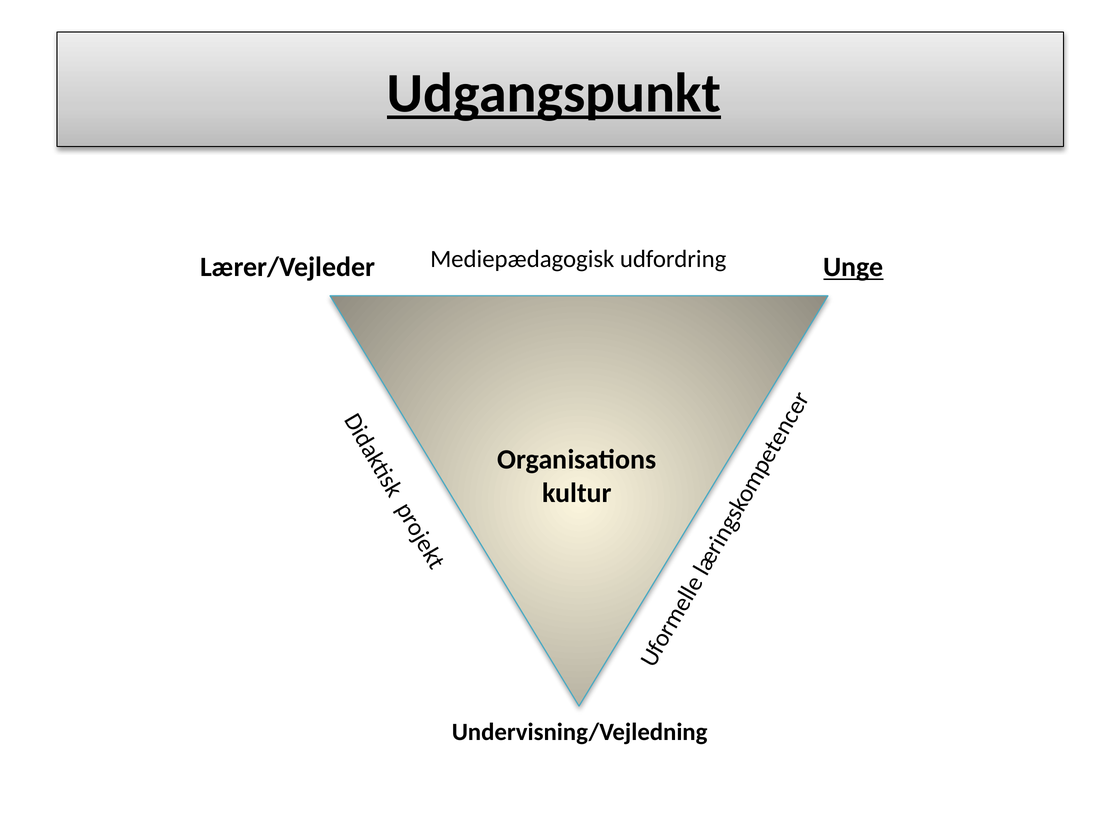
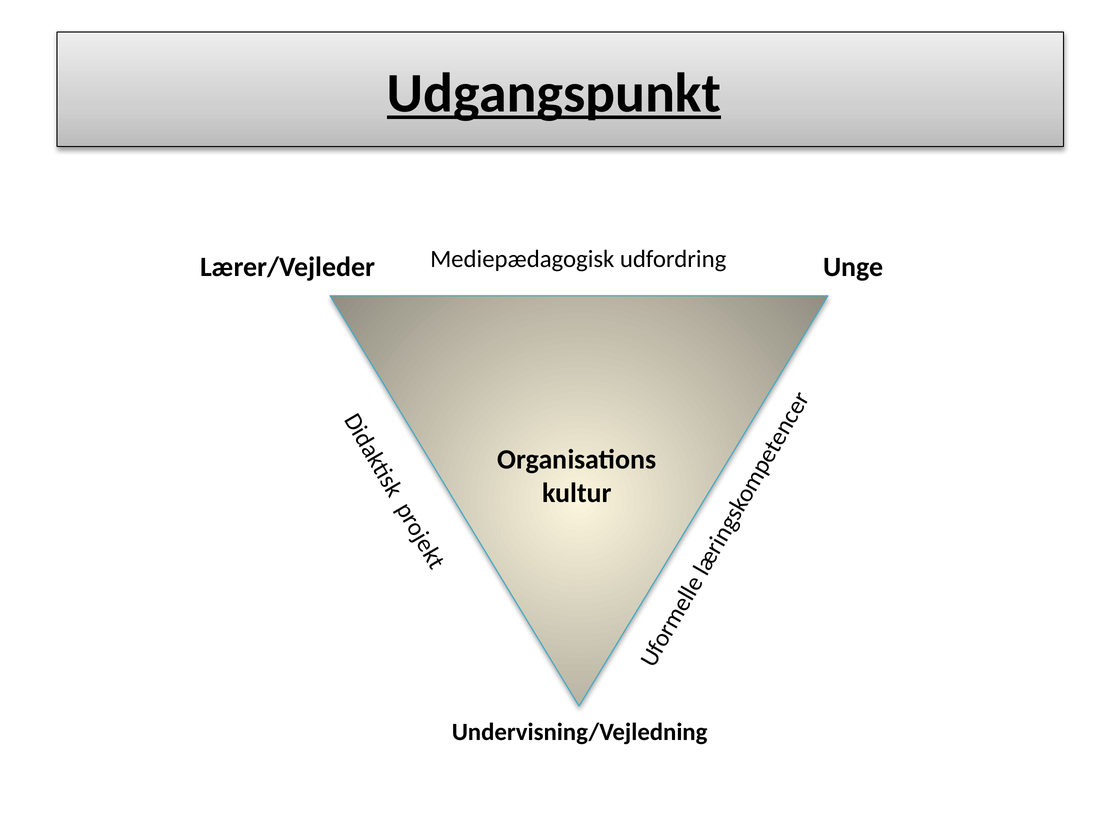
Unge underline: present -> none (853, 267)
